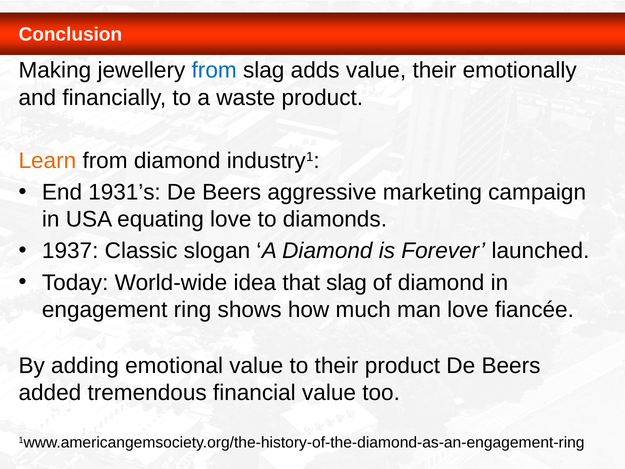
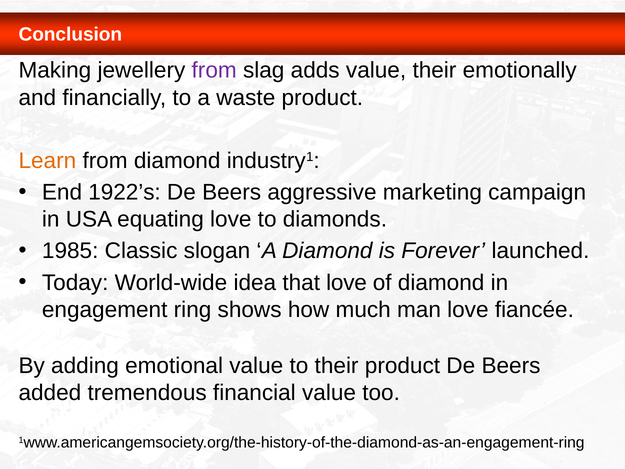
from colour: blue -> purple (214, 70)
1931’s: 1931’s -> 1922’s (125, 192)
1937: 1937 -> 1985 (70, 251)
that slag: slag -> love (347, 282)
